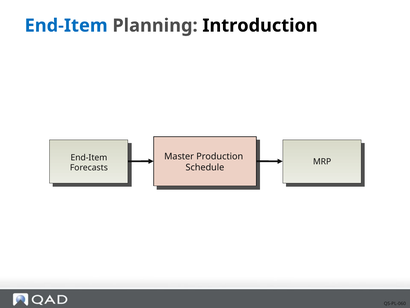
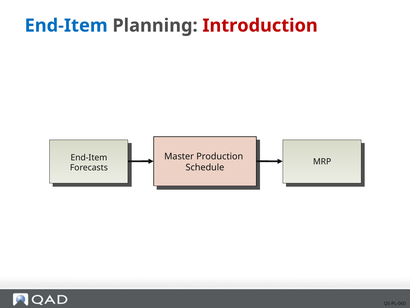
Introduction colour: black -> red (260, 26)
